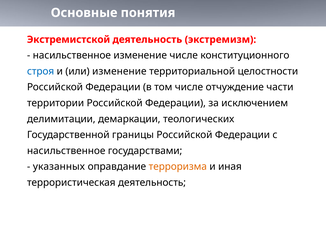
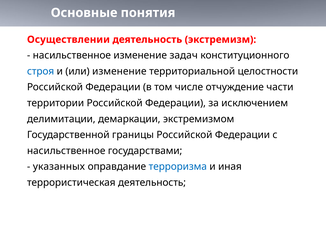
Экстремистской: Экстремистской -> Осуществлении (68, 39)
изменение числе: числе -> задач (184, 55)
теологических: теологических -> экстремизмом (199, 119)
терроризма colour: orange -> blue (178, 166)
